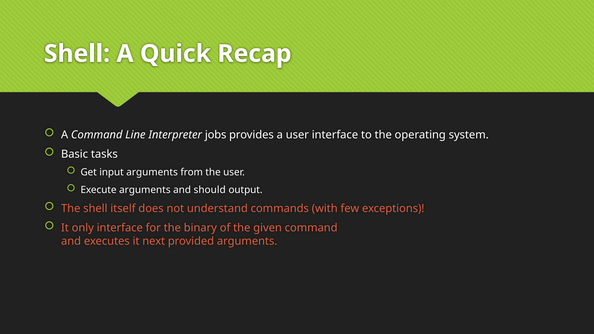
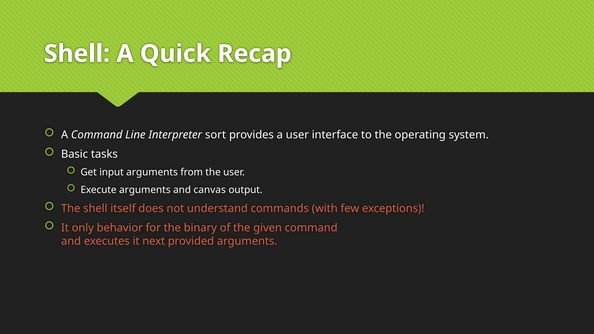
jobs: jobs -> sort (216, 135)
should: should -> canvas (210, 190)
only interface: interface -> behavior (120, 228)
